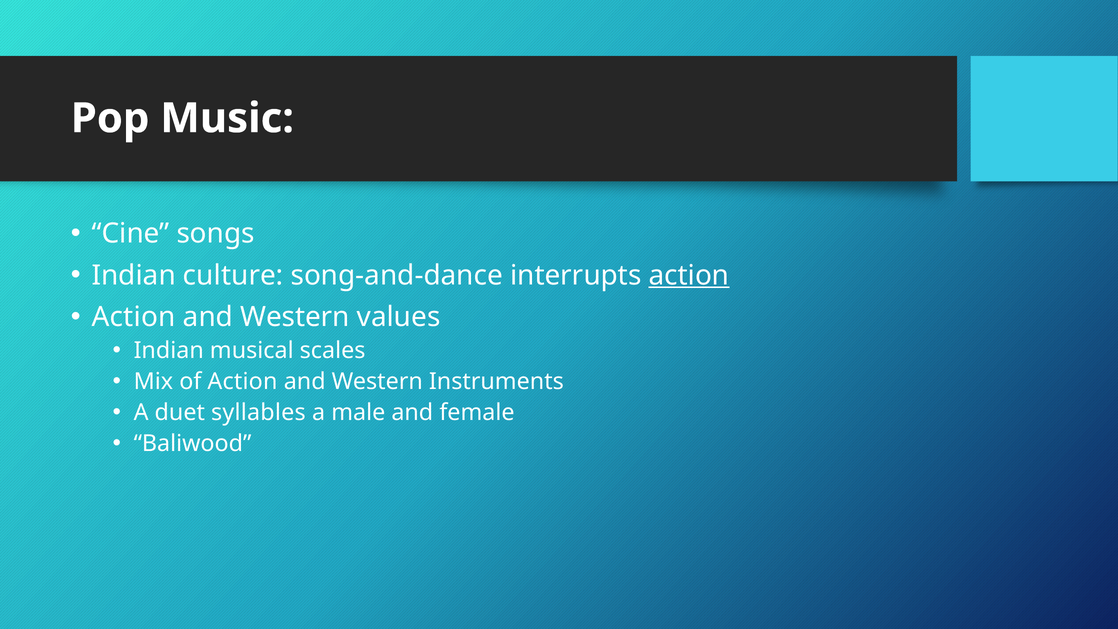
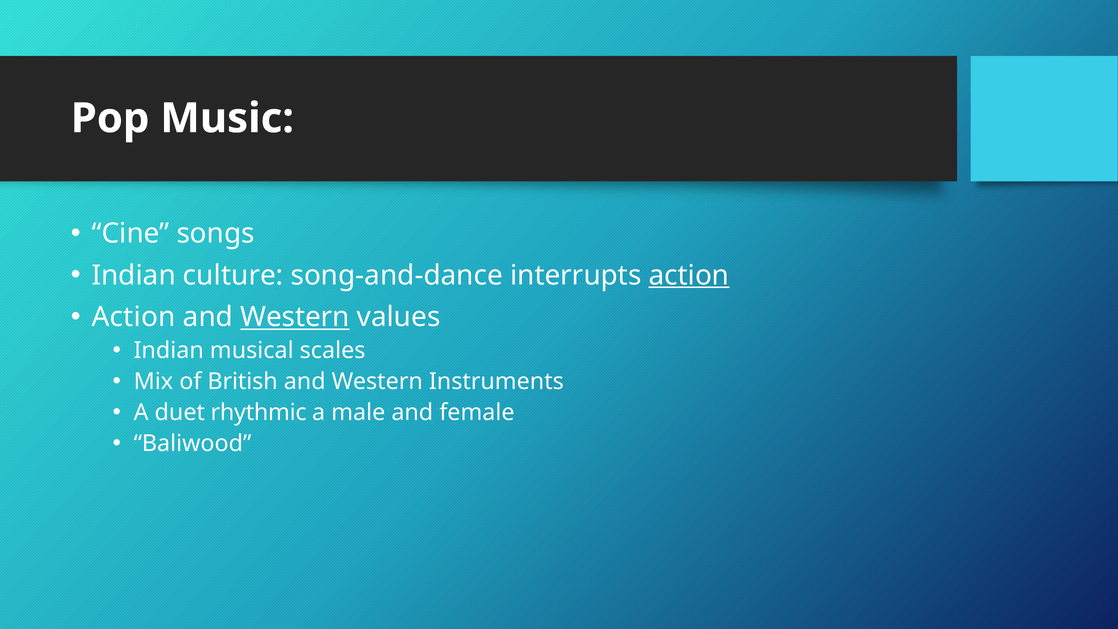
Western underline: none -> present (295, 317)
of Action: Action -> British (243, 382)
syllables: syllables -> rhythmic (259, 413)
